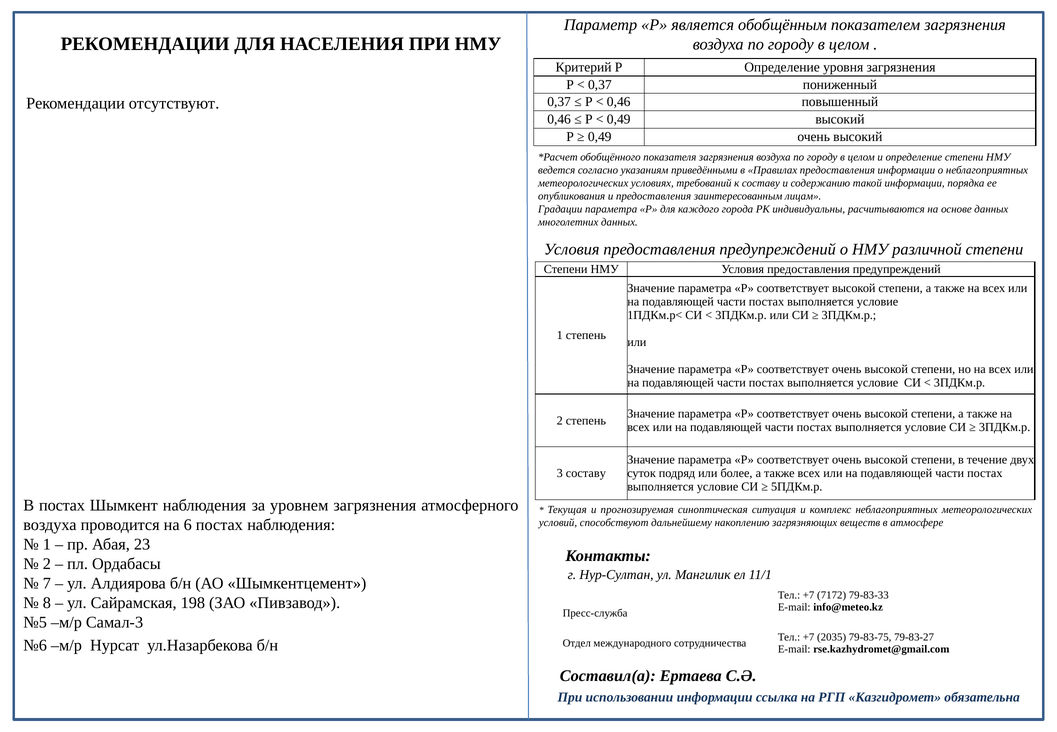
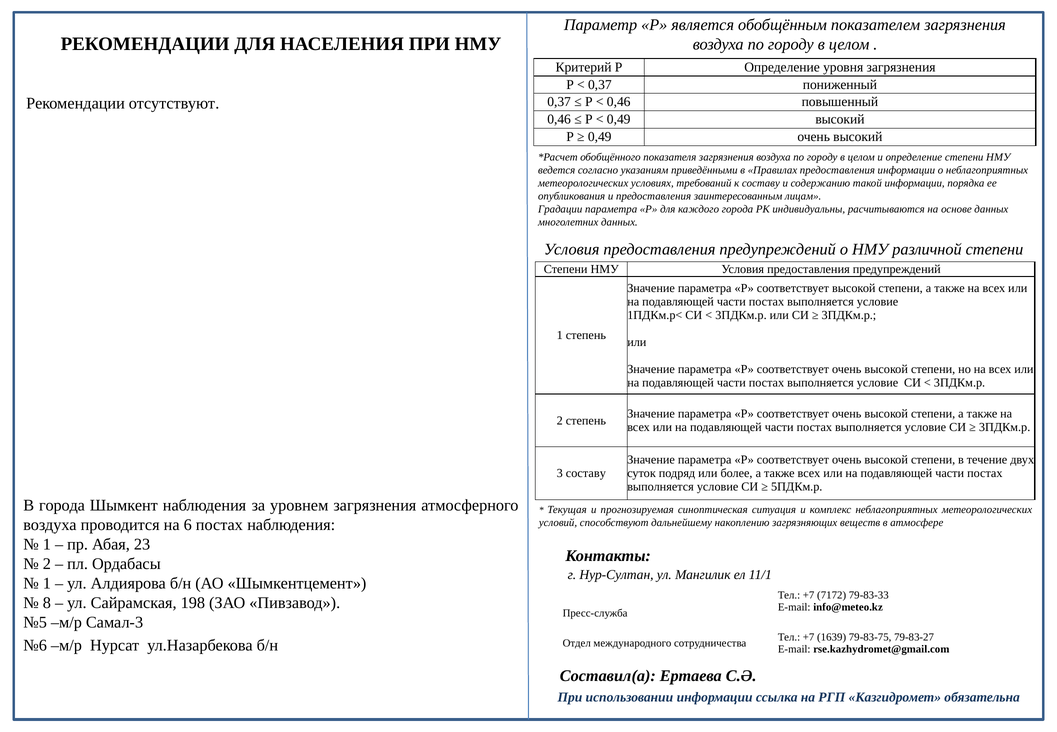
В постах: постах -> города (62, 505)
7: 7 -> 1 (47, 583)
2035: 2035 -> 1639 (832, 637)
